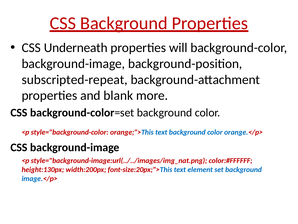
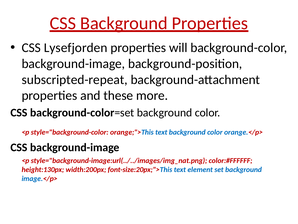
Underneath: Underneath -> Lysefjorden (76, 48)
blank: blank -> these (118, 95)
